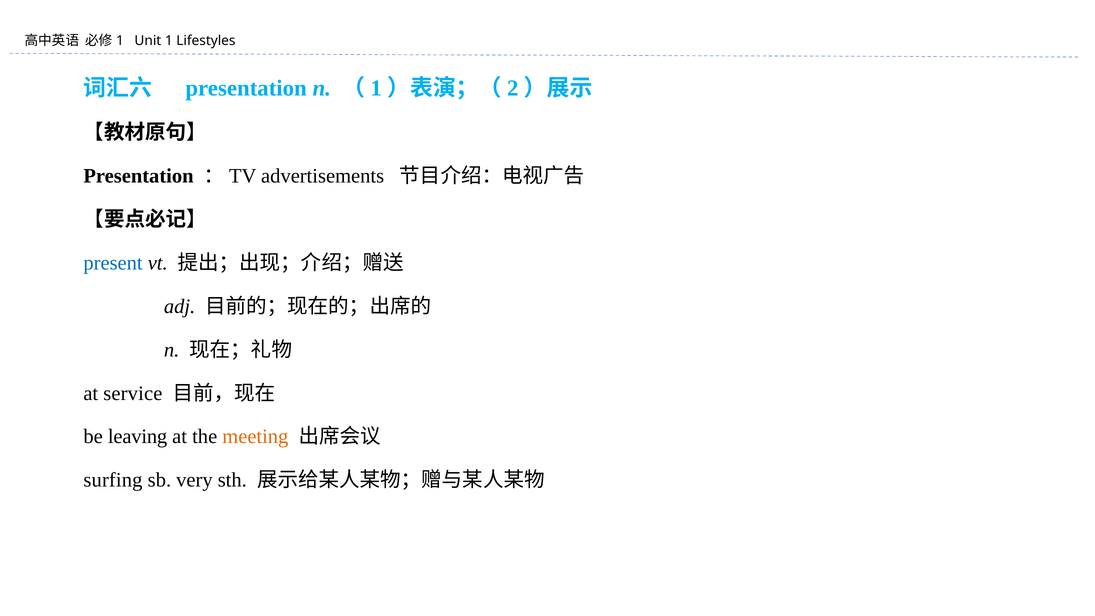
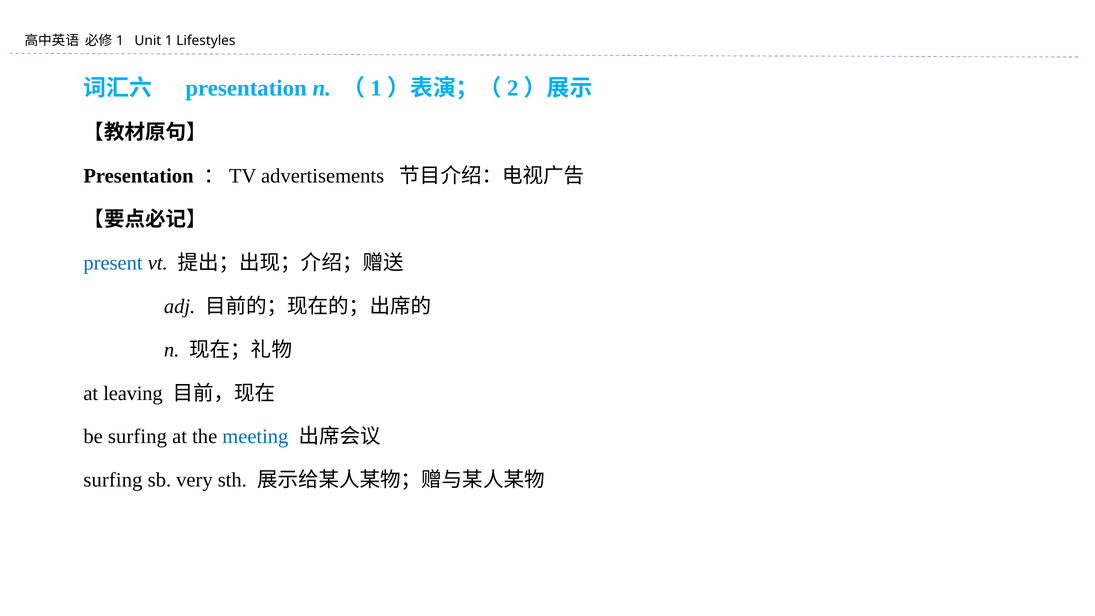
service: service -> leaving (133, 393)
be leaving: leaving -> surfing (137, 437)
meeting colour: orange -> blue (255, 437)
